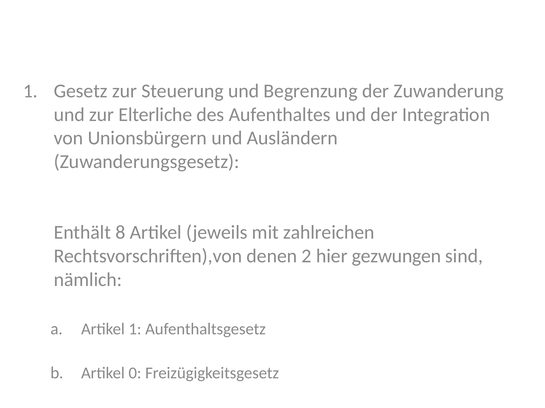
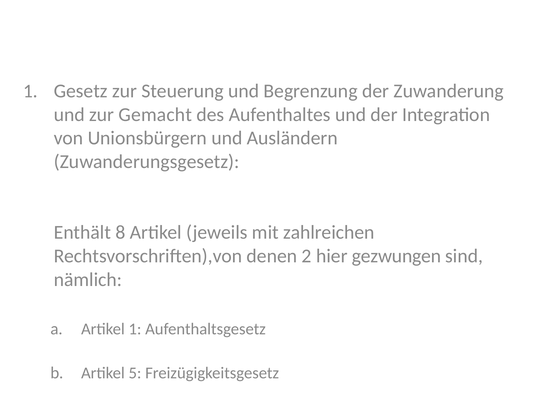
Elterliche: Elterliche -> Gemacht (155, 115)
0: 0 -> 5 (135, 374)
